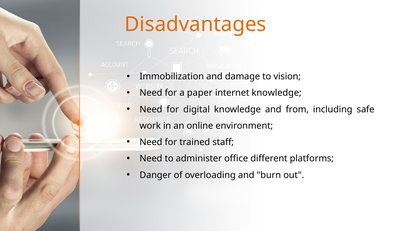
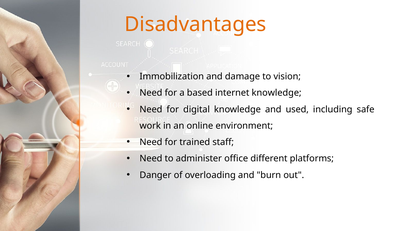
paper: paper -> based (200, 93)
from: from -> used (297, 109)
